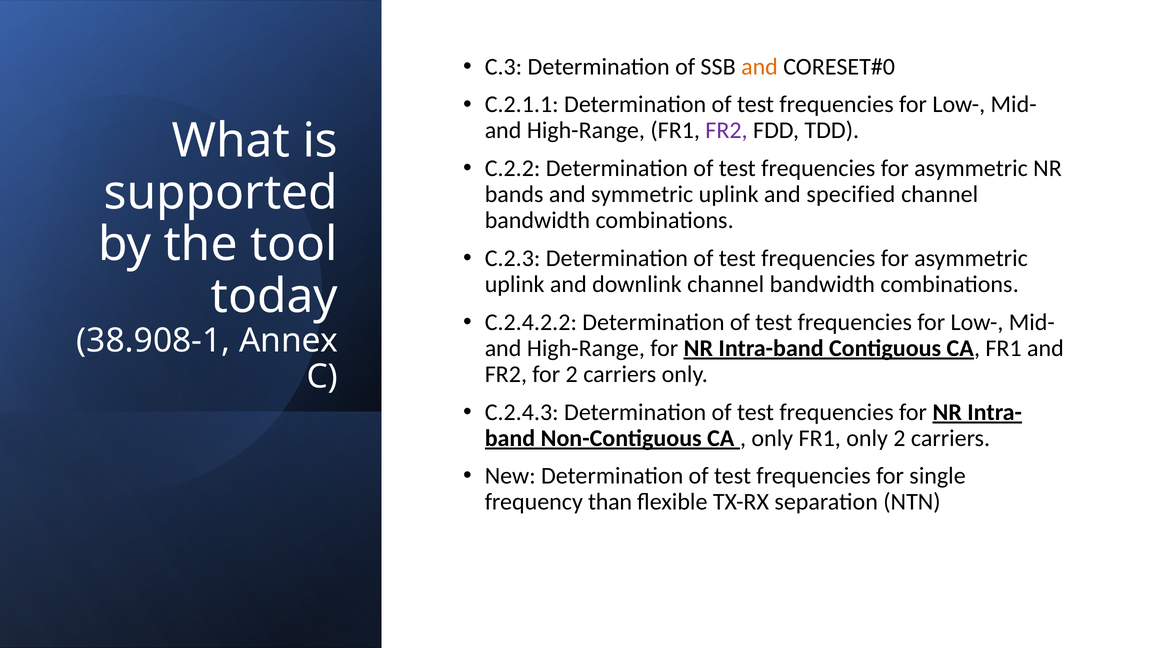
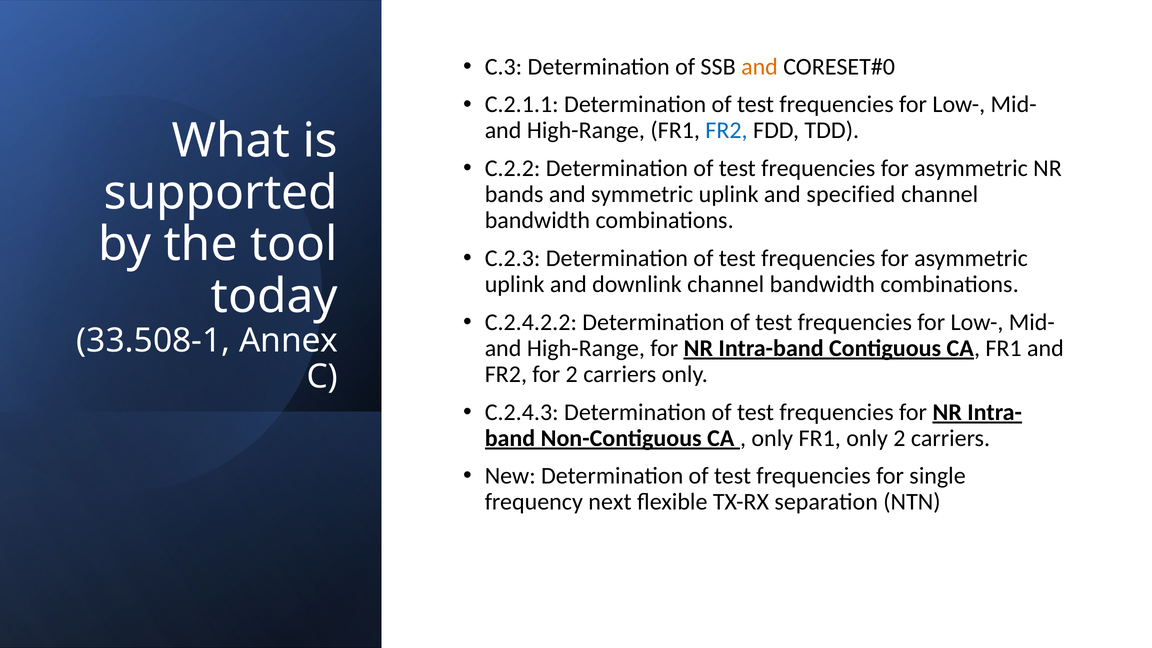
FR2 colour: purple -> blue (726, 131)
38.908-1: 38.908-1 -> 33.508-1 (153, 340)
than: than -> next (610, 502)
